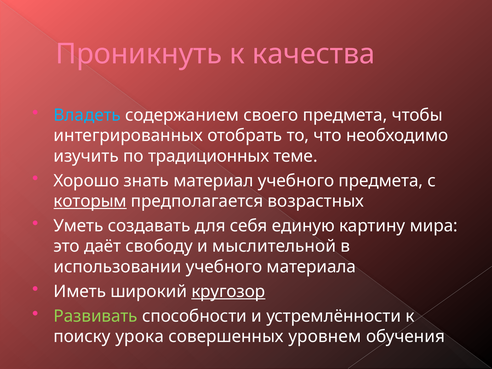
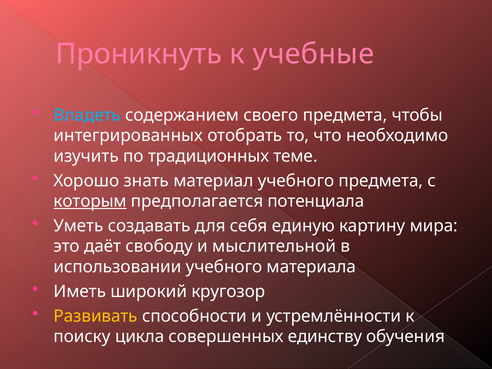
качества: качества -> учебные (314, 54)
возрастных: возрастных -> потенциала (316, 201)
кругозор underline: present -> none (228, 291)
Развивать colour: light green -> yellow (96, 316)
урока: урока -> цикла (140, 337)
уровнем: уровнем -> единству (325, 337)
